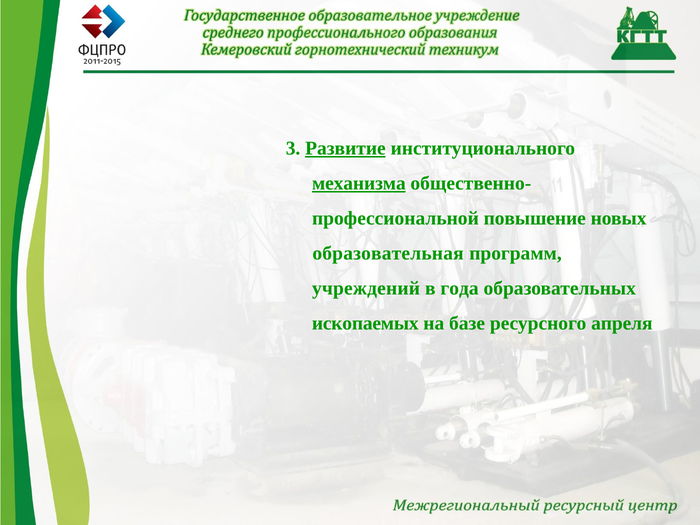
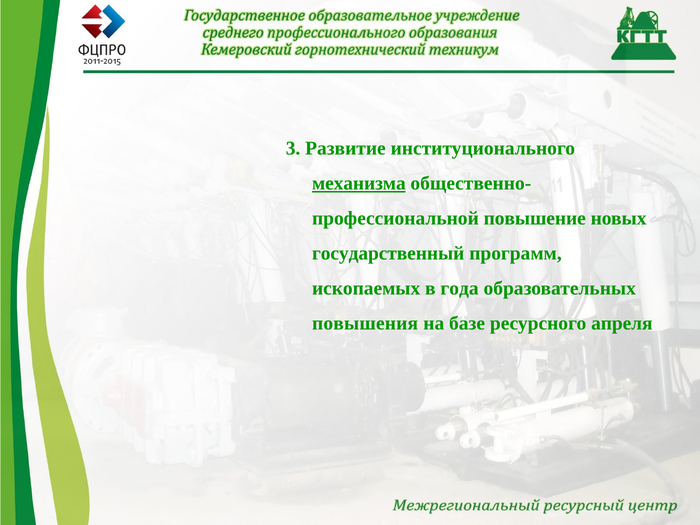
Развитие underline: present -> none (345, 148)
образовательная: образовательная -> государственный (388, 253)
учреждений: учреждений -> ископаемых (366, 288)
ископаемых: ископаемых -> повышения (365, 323)
